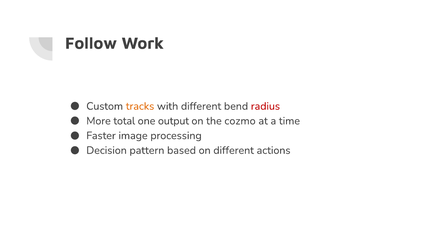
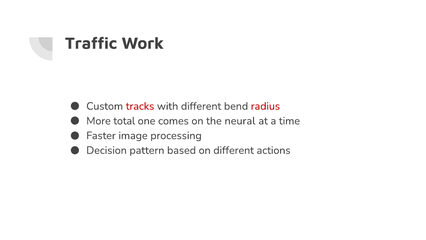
Follow: Follow -> Traffic (91, 43)
tracks colour: orange -> red (140, 106)
output: output -> comes (173, 121)
cozmo: cozmo -> neural (240, 121)
